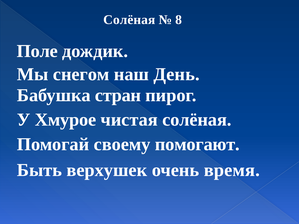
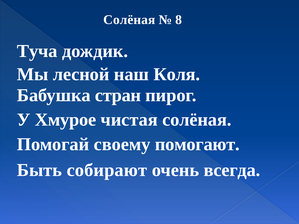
Поле: Поле -> Туча (37, 51)
снегом: снегом -> лесной (81, 74)
День: День -> Коля (177, 74)
верхушек: верхушек -> собирают (107, 170)
время: время -> всегда (232, 170)
